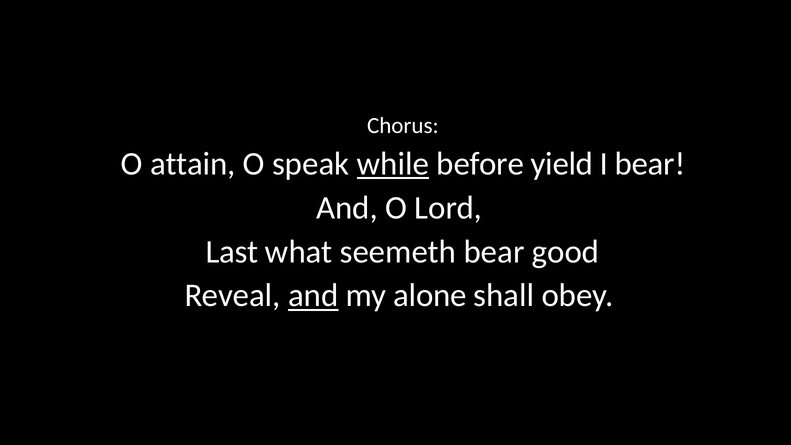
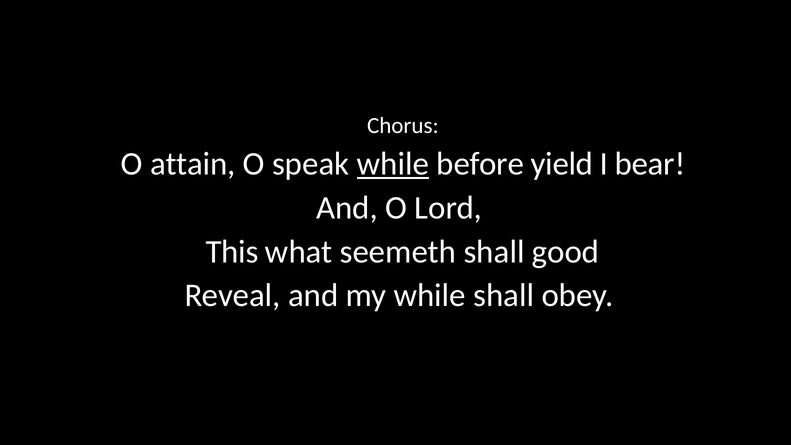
Last: Last -> This (232, 252)
seemeth bear: bear -> shall (494, 252)
and underline: present -> none (313, 296)
my alone: alone -> while (430, 296)
